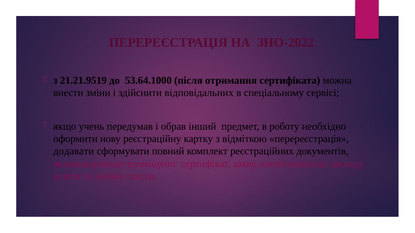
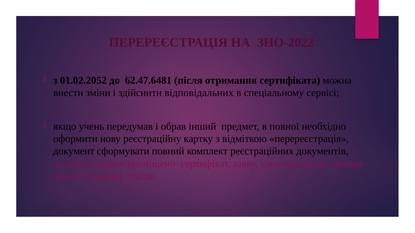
21.21.9519: 21.21.9519 -> 01.02.2052 (83, 81)
53.64.1000: 53.64.1000 -> 62.47.6481 (148, 81)
роботу: роботу -> повної (284, 127)
додавати: додавати -> документ (74, 151)
